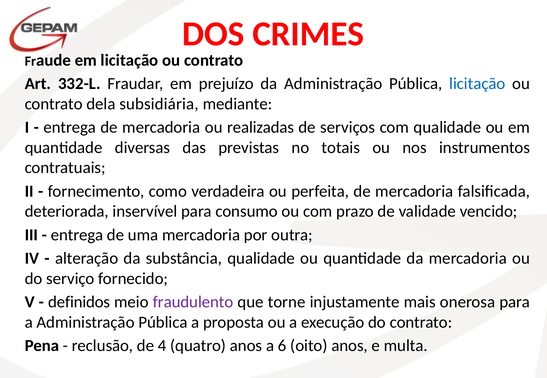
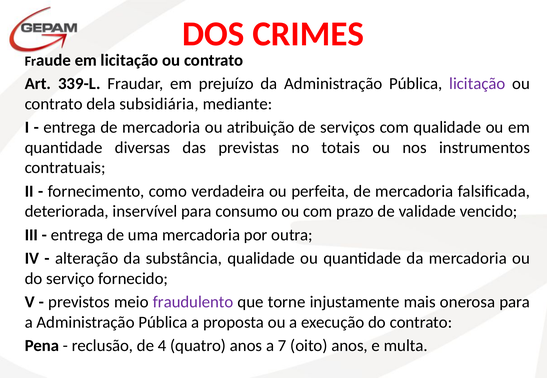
332-L: 332-L -> 339-L (79, 84)
licitação colour: blue -> purple (477, 84)
realizadas: realizadas -> atribuição (261, 128)
definidos: definidos -> previstos (79, 303)
6: 6 -> 7 (282, 346)
